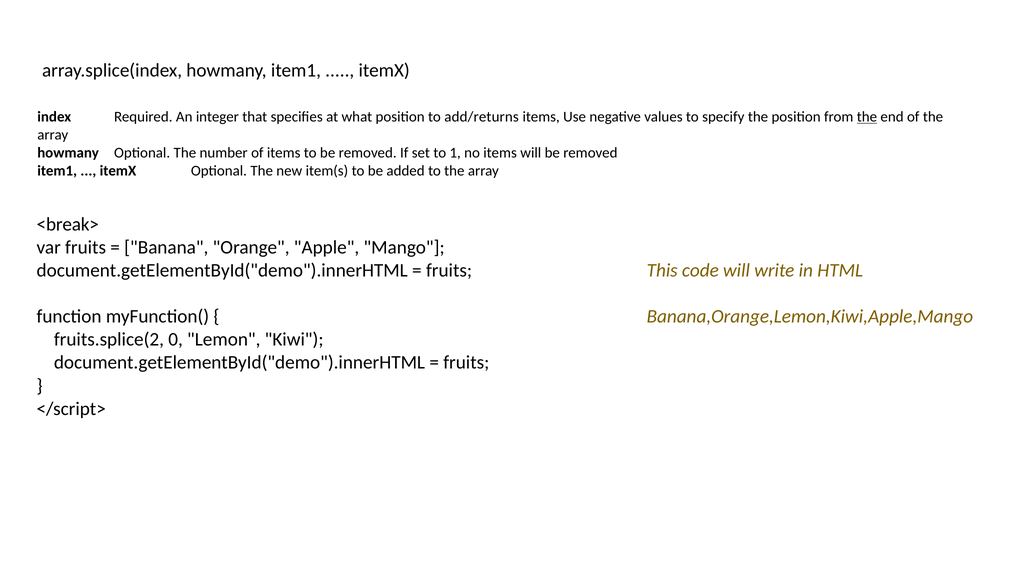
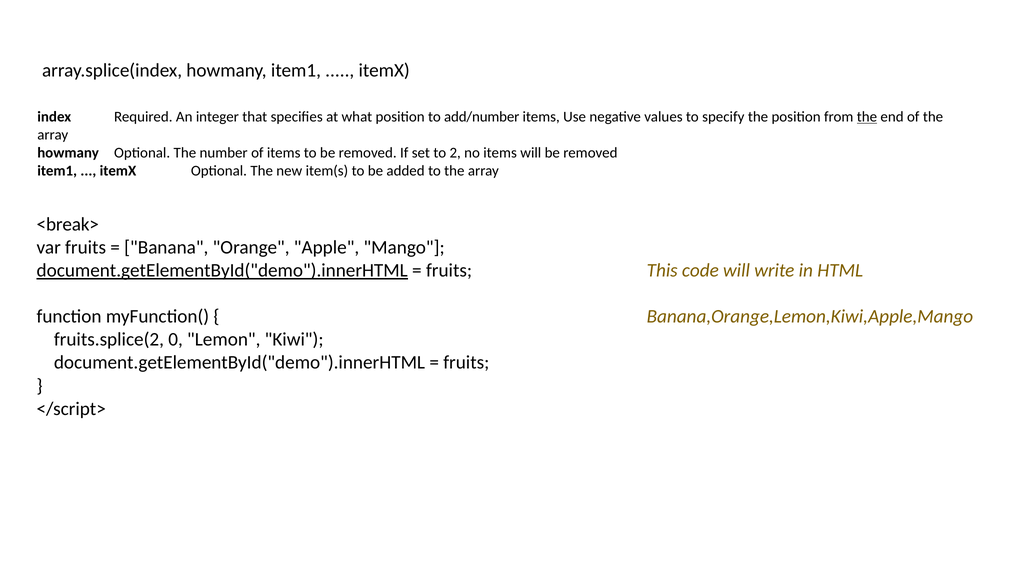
add/returns: add/returns -> add/number (482, 117)
1: 1 -> 2 (455, 153)
document.getElementById("demo").innerHTML underline: none -> present (222, 270)
